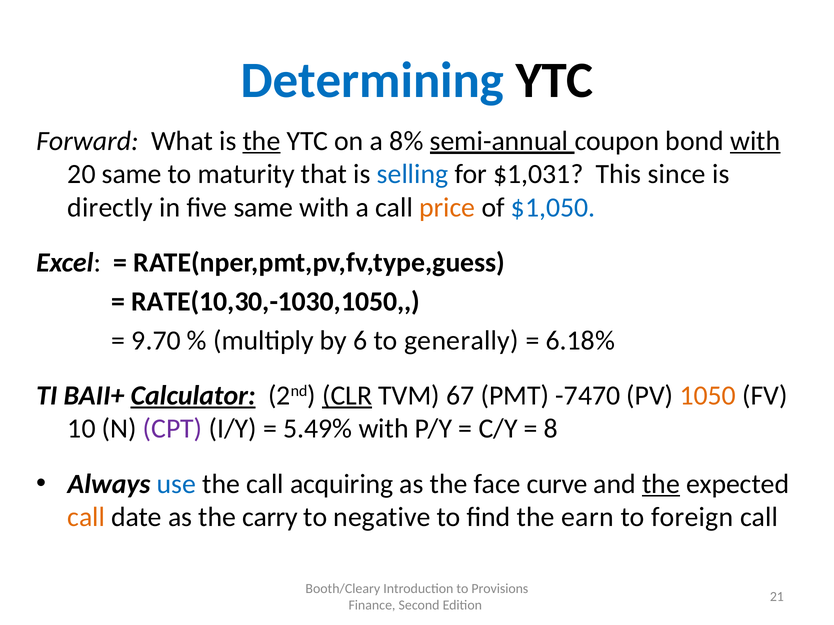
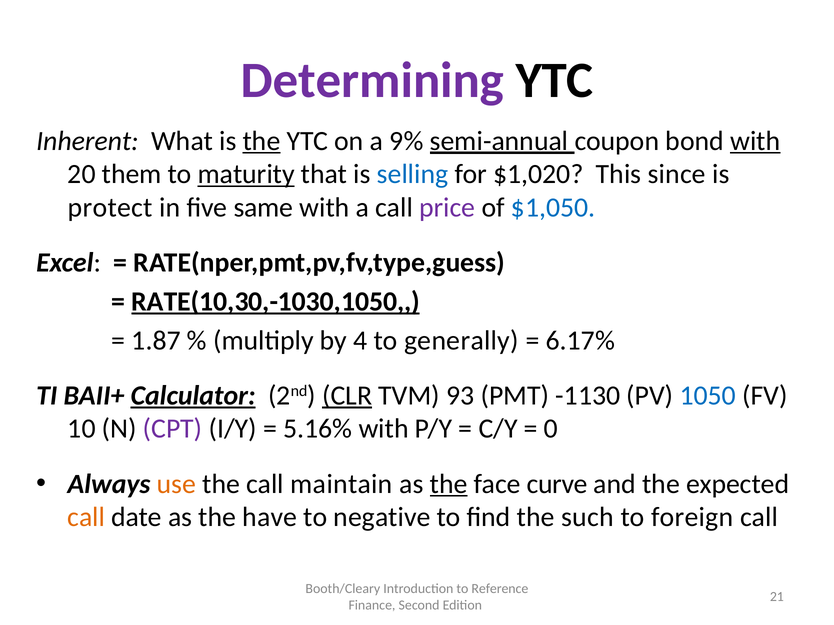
Determining colour: blue -> purple (372, 81)
Forward: Forward -> Inherent (87, 141)
8%: 8% -> 9% (406, 141)
20 same: same -> them (132, 174)
maturity underline: none -> present (246, 174)
$1,031: $1,031 -> $1,020 (538, 174)
directly: directly -> protect (110, 208)
price colour: orange -> purple (447, 208)
RATE(10,30,-1030,1050 underline: none -> present (276, 302)
9.70: 9.70 -> 1.87 (156, 341)
6: 6 -> 4 (360, 341)
6.18%: 6.18% -> 6.17% (580, 341)
67: 67 -> 93 (460, 396)
-7470: -7470 -> -1130 (588, 396)
1050 colour: orange -> blue (708, 396)
5.49%: 5.49% -> 5.16% (318, 429)
8: 8 -> 0 (551, 429)
use colour: blue -> orange (176, 484)
acquiring: acquiring -> maintain (341, 484)
the underline: none -> present (449, 484)
the underline: present -> none (661, 484)
carry: carry -> have (270, 518)
earn: earn -> such (588, 518)
Provisions: Provisions -> Reference (500, 589)
